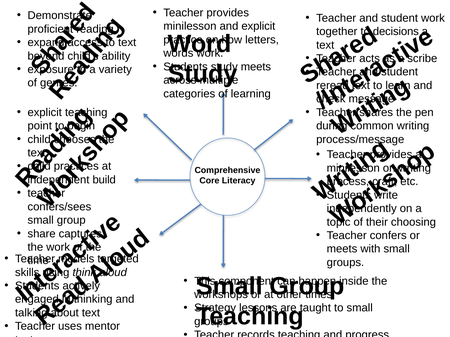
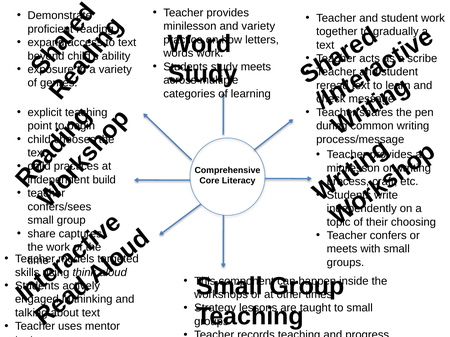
and explicit: explicit -> variety (258, 26)
decisions: decisions -> gradually (396, 32)
